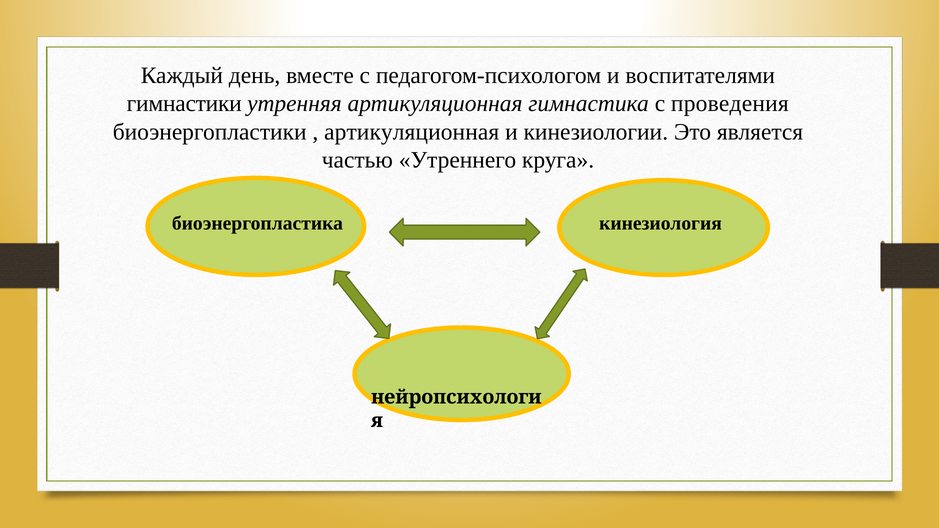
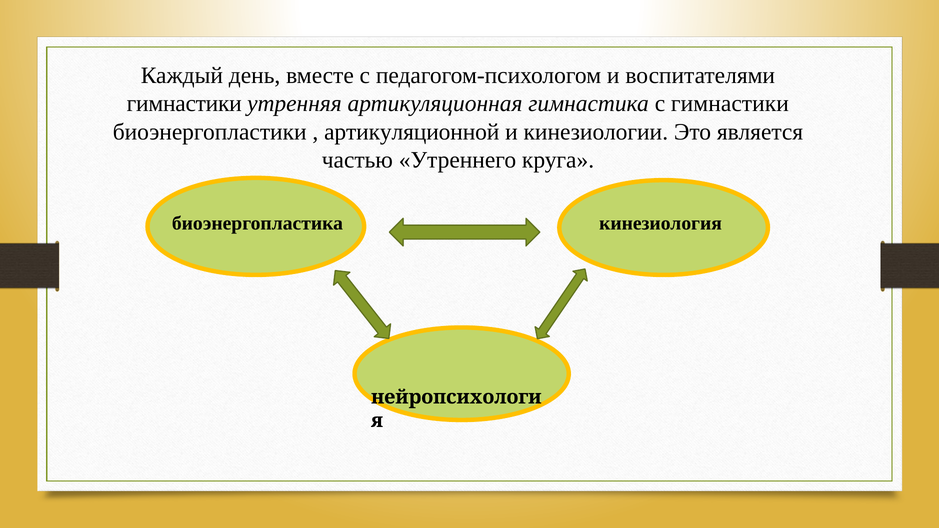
с проведения: проведения -> гимнастики (730, 104)
артикуляционная: артикуляционная -> артикуляционной (412, 132)
